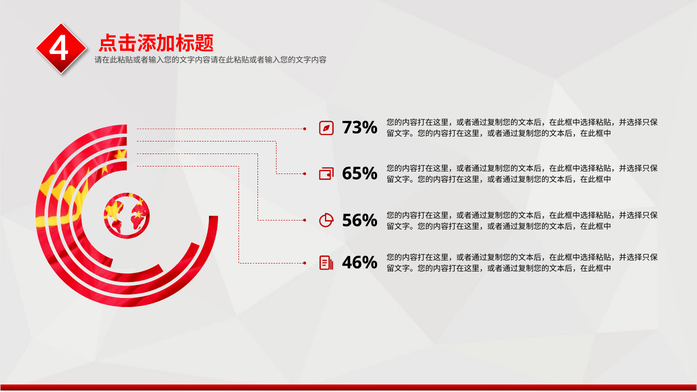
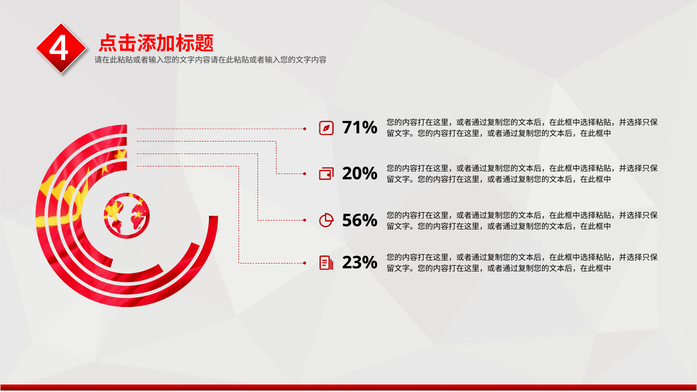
73%: 73% -> 71% (360, 128)
65%: 65% -> 20% (360, 174)
46%: 46% -> 23% (360, 263)
